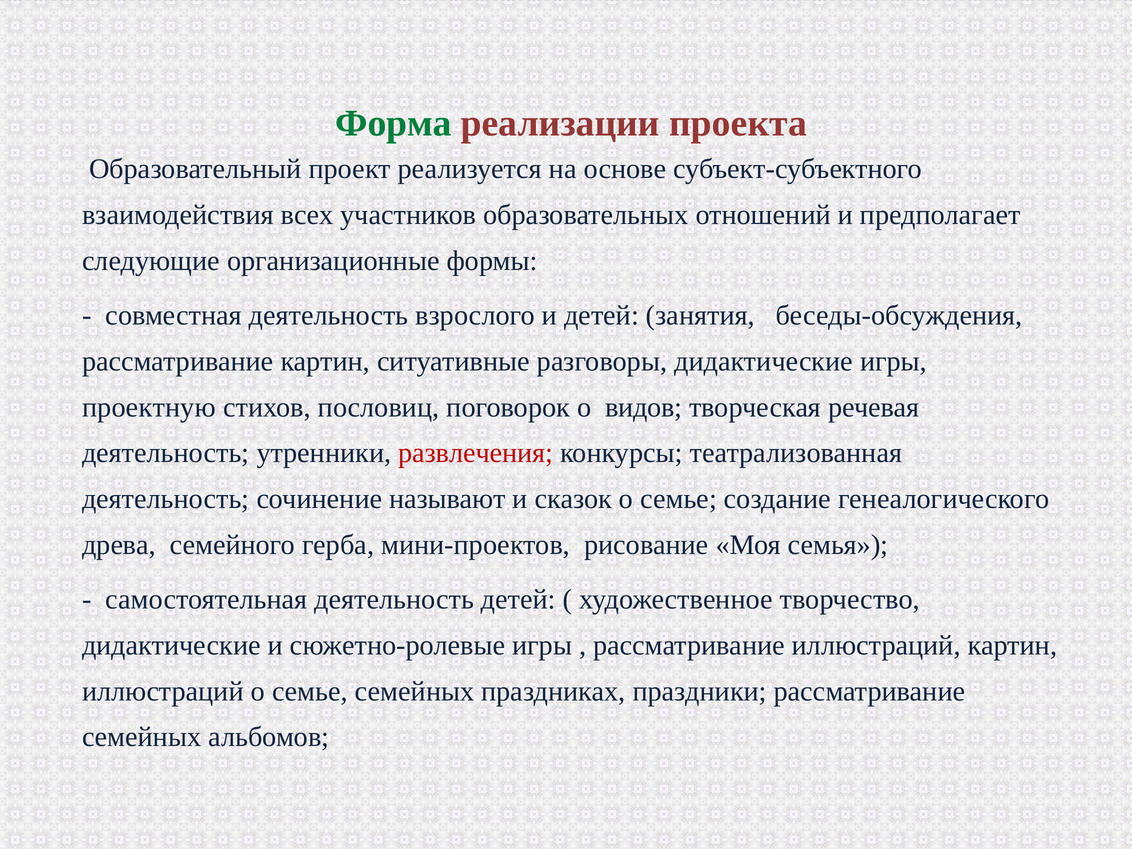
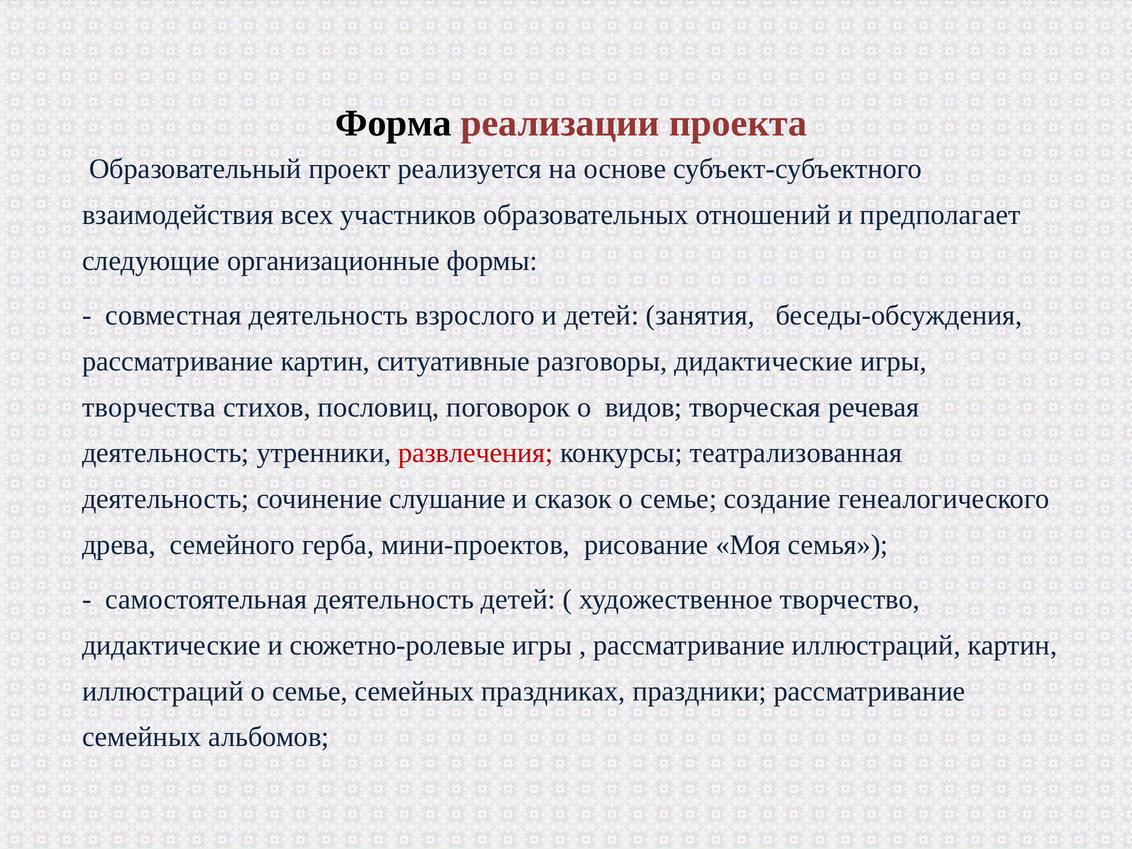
Форма colour: green -> black (393, 123)
проектную: проектную -> творчества (149, 407)
называют: называют -> слушание (447, 499)
